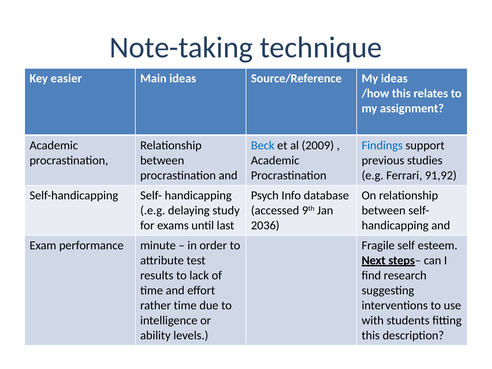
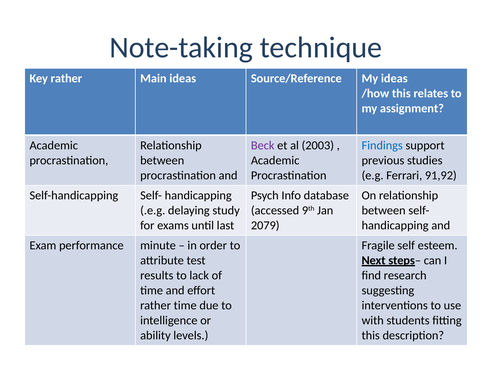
Key easier: easier -> rather (66, 78)
Beck colour: blue -> purple (263, 145)
2009: 2009 -> 2003 (318, 145)
2036: 2036 -> 2079 (265, 225)
